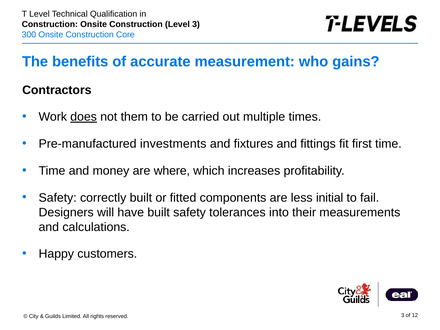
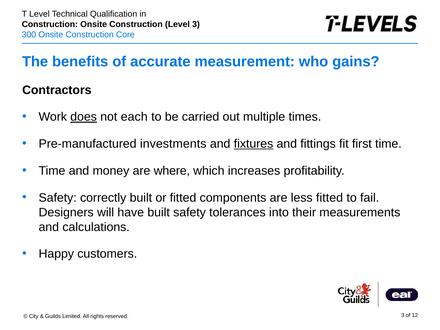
them: them -> each (134, 117)
fixtures underline: none -> present (254, 144)
less initial: initial -> fitted (330, 198)
